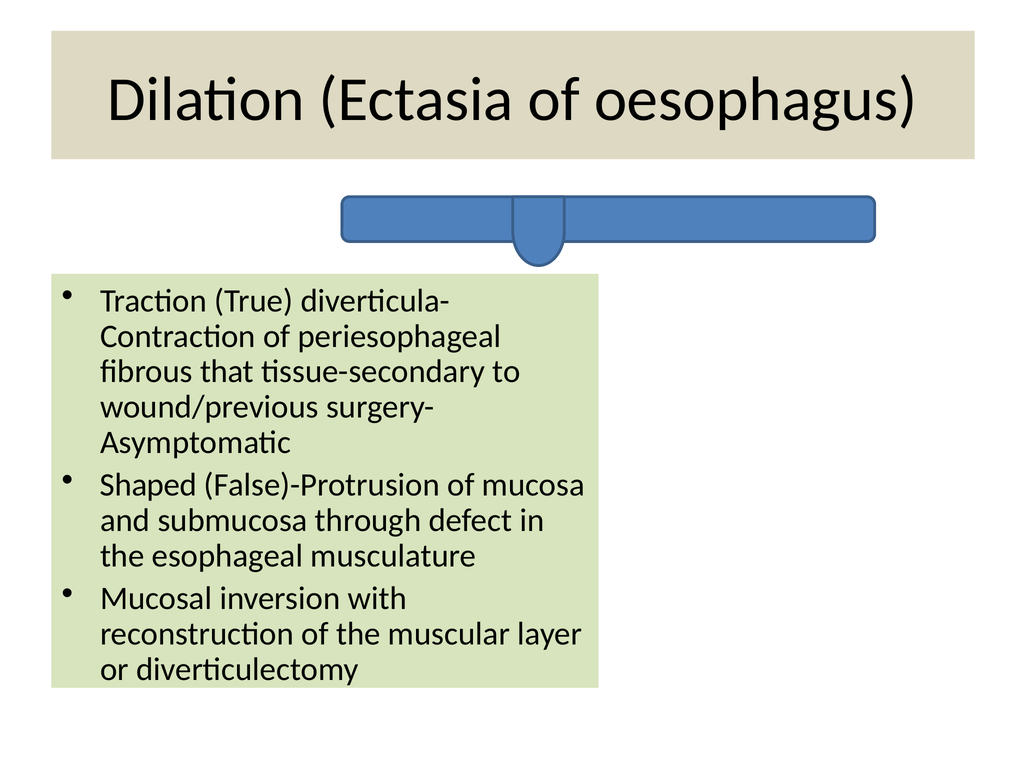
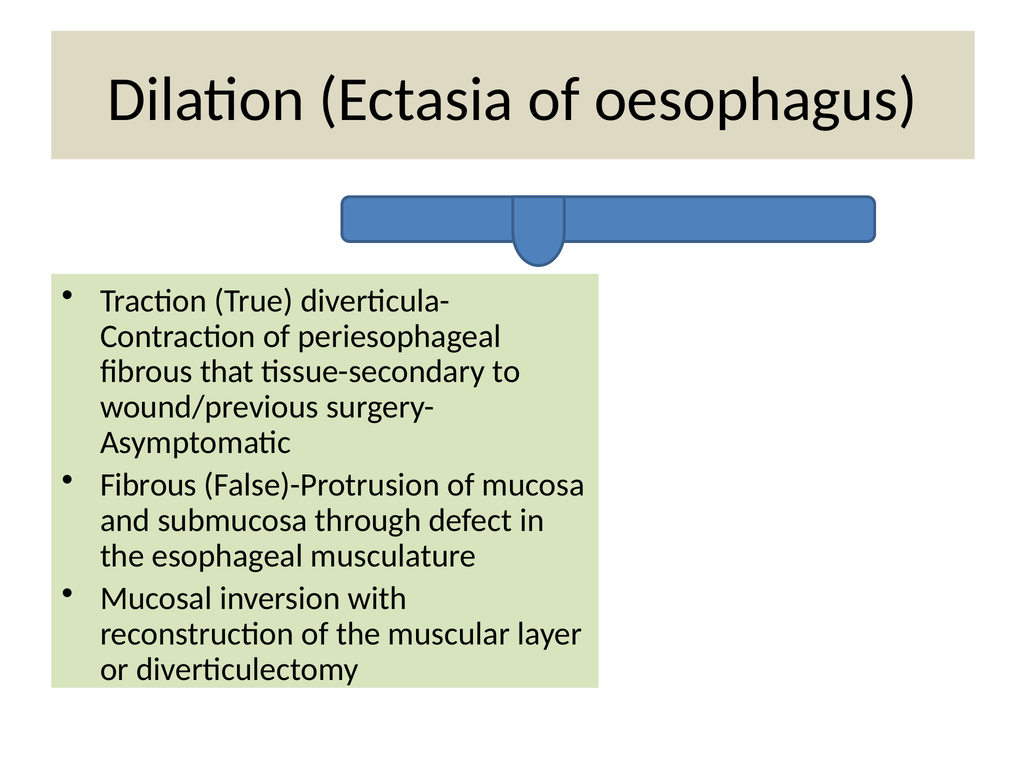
Shaped: Shaped -> Fibrous (148, 485)
